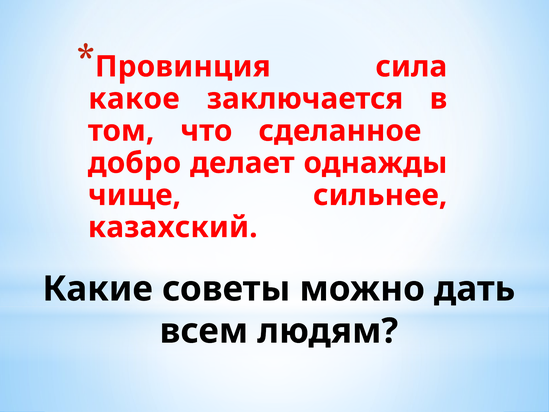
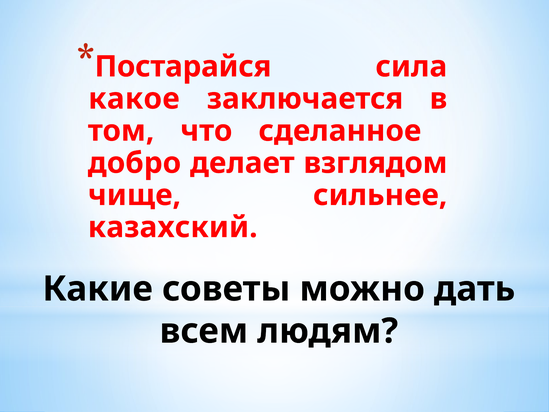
Провинция: Провинция -> Постарайся (183, 67)
однажды: однажды -> взглядом (375, 163)
